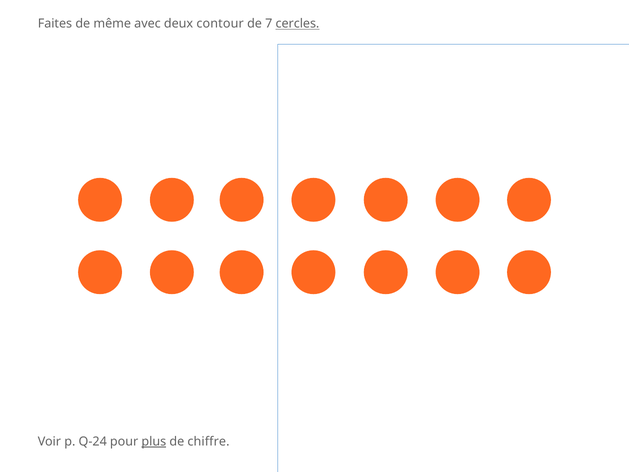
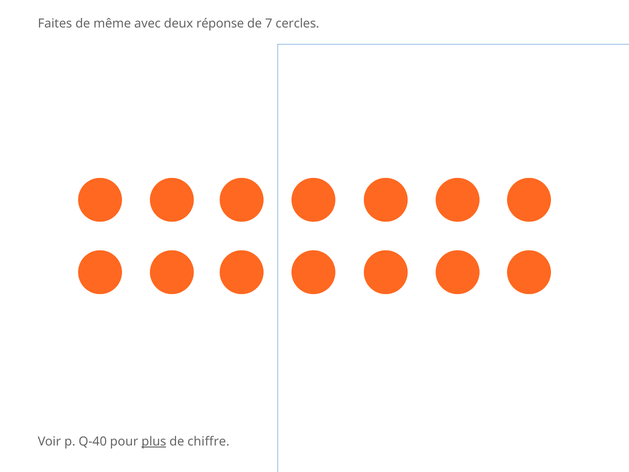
contour: contour -> réponse (220, 24)
cercles underline: present -> none (297, 24)
Q-24: Q-24 -> Q-40 (93, 441)
